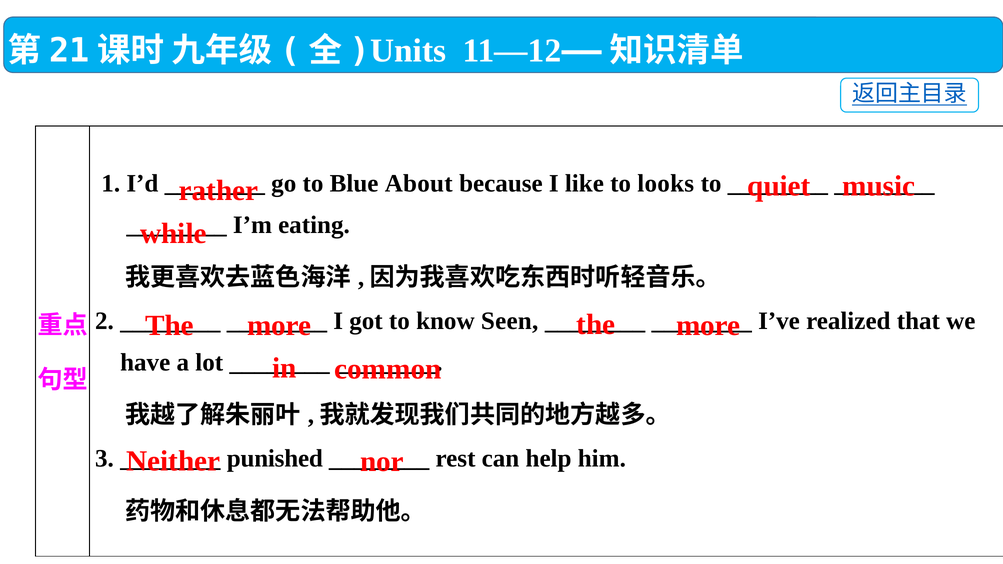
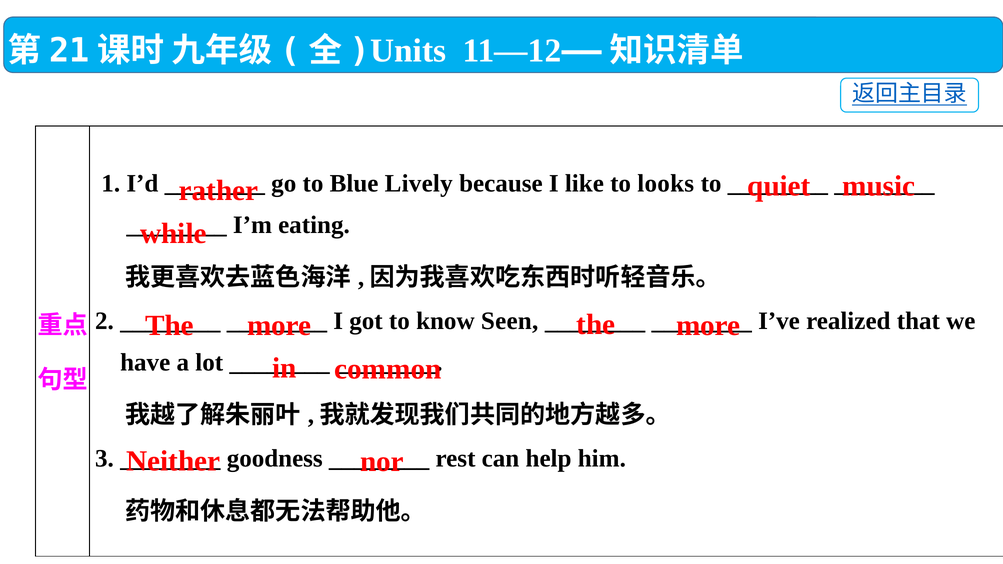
About: About -> Lively (419, 183)
punished: punished -> goodness (275, 459)
